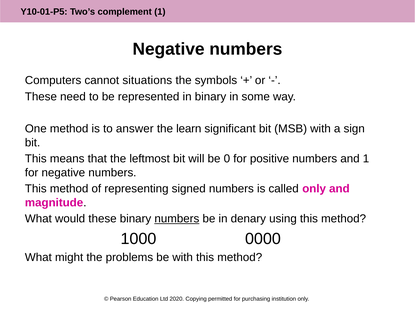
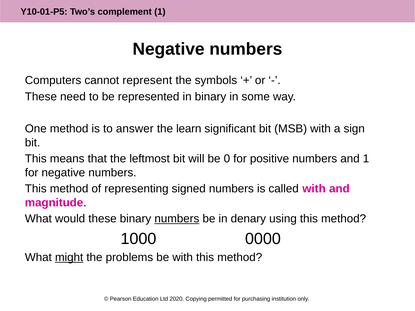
situations: situations -> represent (147, 80)
called only: only -> with (314, 189)
might underline: none -> present (69, 258)
